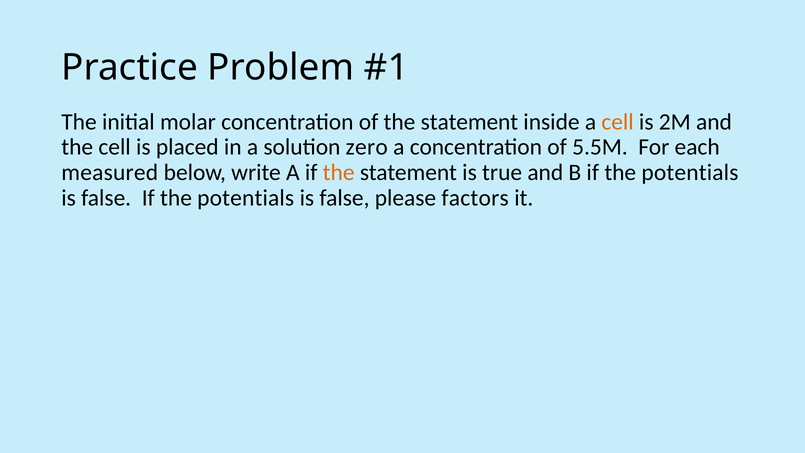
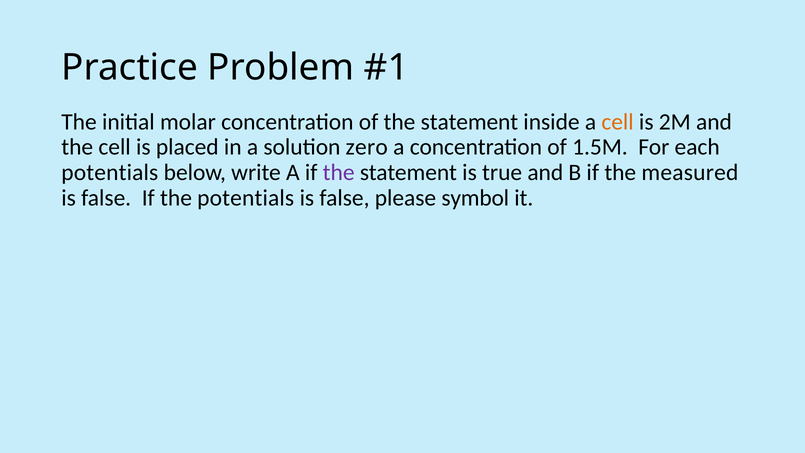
5.5M: 5.5M -> 1.5M (600, 147)
measured: measured -> potentials (110, 172)
the colour: orange -> purple (339, 172)
B if the potentials: potentials -> measured (690, 172)
factors: factors -> symbol (475, 198)
